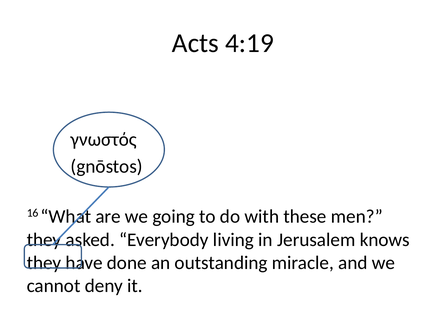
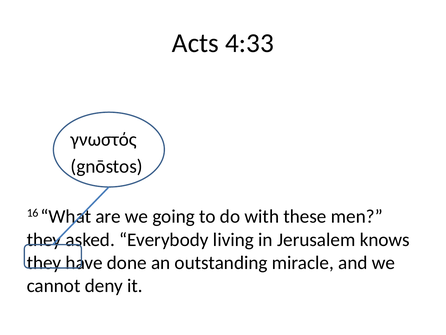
4:19: 4:19 -> 4:33 (249, 43)
